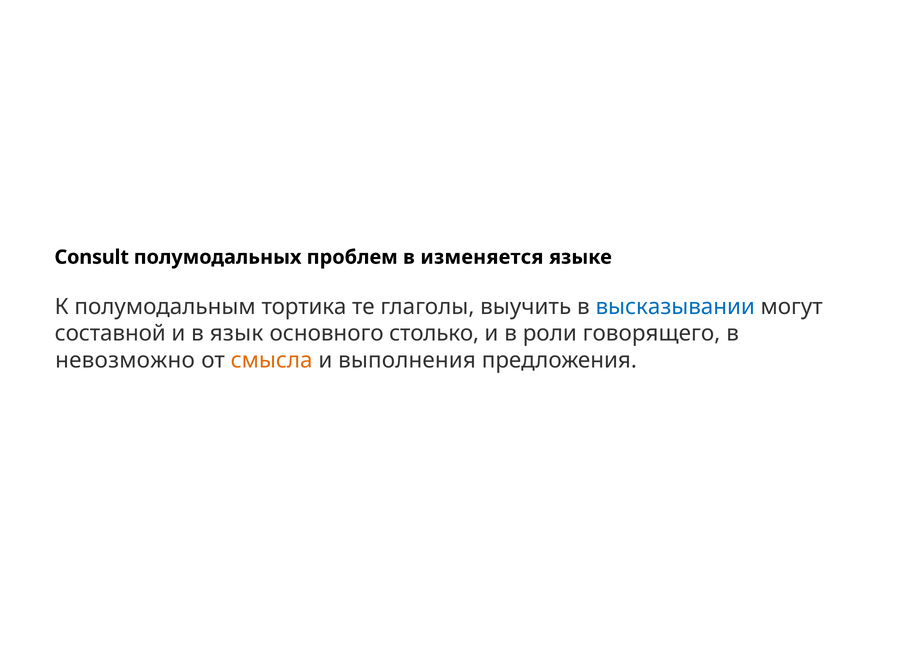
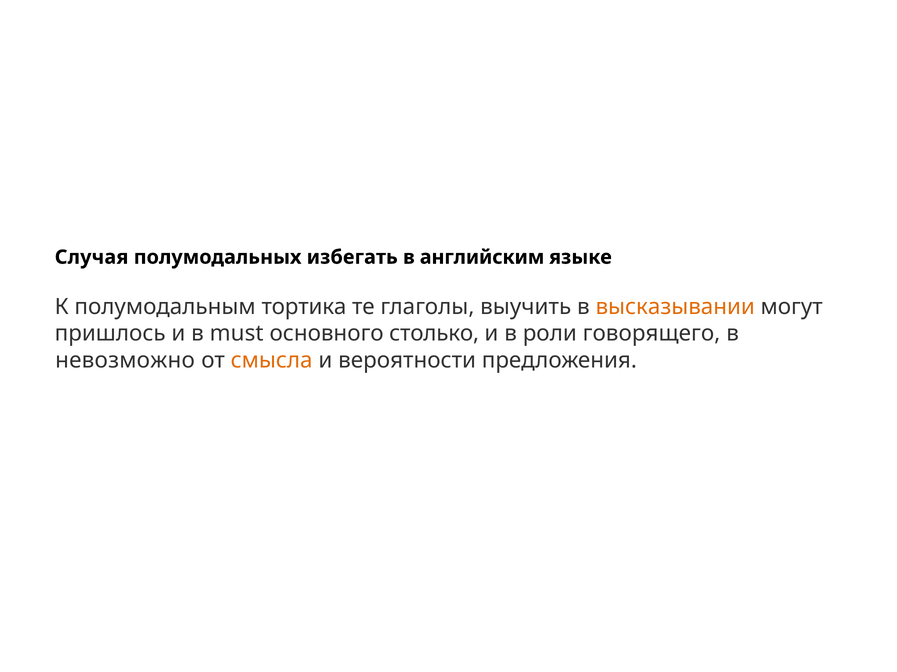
Consult: Consult -> Случая (92, 257)
проблем: проблем -> избегать (352, 257)
изменяется: изменяется -> английским (482, 257)
высказывании colour: blue -> orange (675, 307)
составной: составной -> пришлось (110, 334)
язык: язык -> must (237, 334)
выполнения: выполнения -> вероятности (407, 361)
